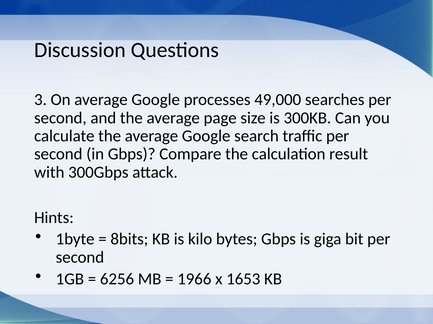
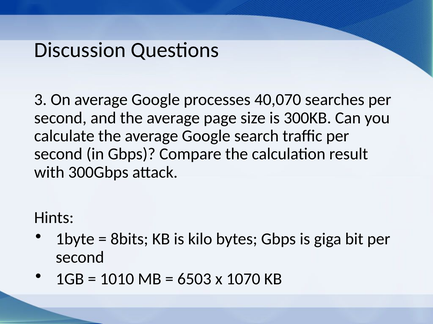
49,000: 49,000 -> 40,070 (278, 100)
6256: 6256 -> 1010 (117, 279)
1966: 1966 -> 6503 (194, 279)
1653: 1653 -> 1070 (243, 279)
